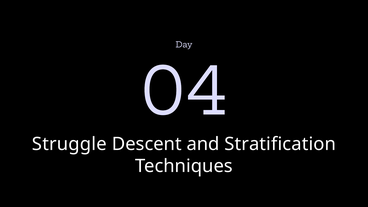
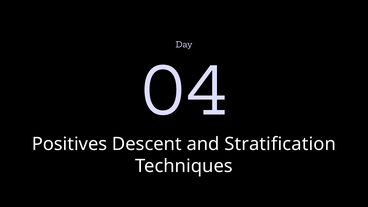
Struggle: Struggle -> Positives (69, 144)
